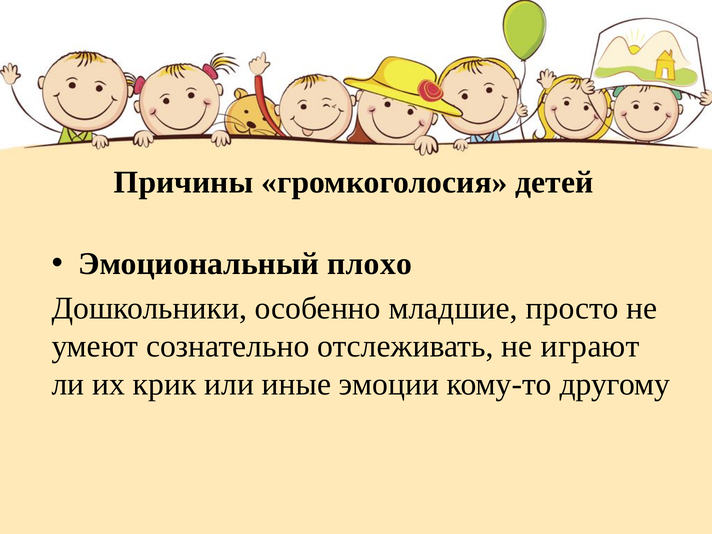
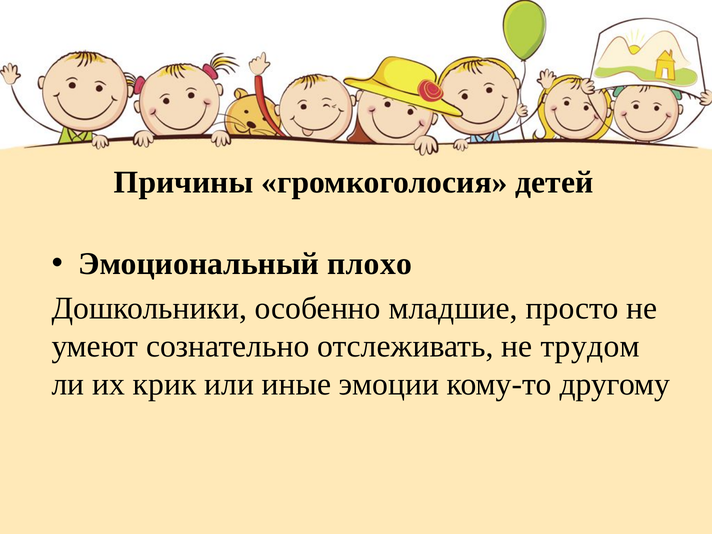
играют: играют -> трудом (590, 346)
